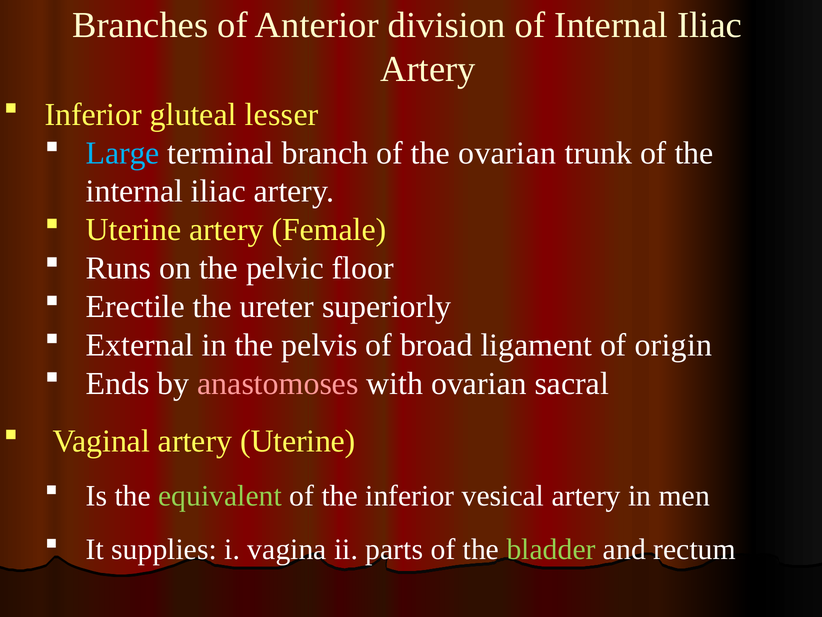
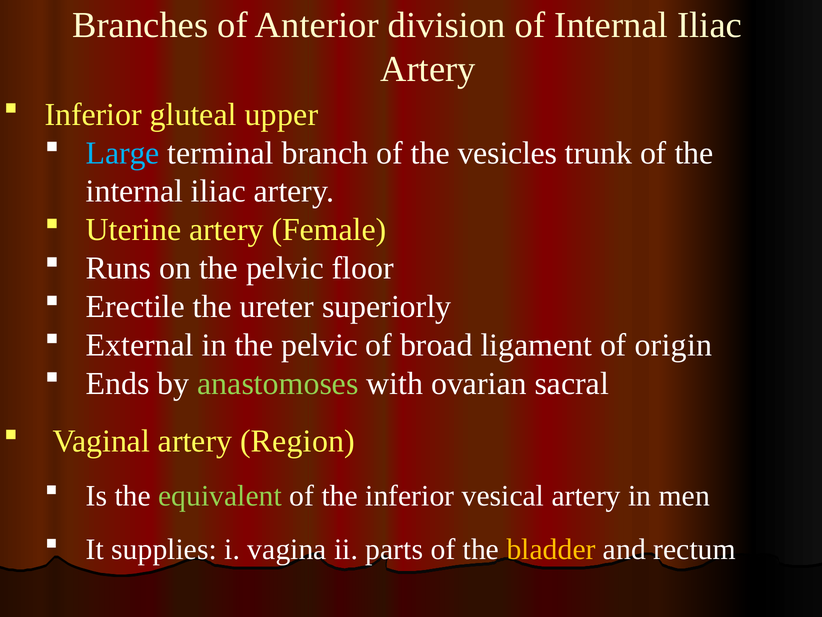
lesser: lesser -> upper (282, 114)
the ovarian: ovarian -> vesicles (507, 153)
in the pelvis: pelvis -> pelvic (320, 345)
anastomoses colour: pink -> light green (278, 383)
artery Uterine: Uterine -> Region (298, 441)
bladder colour: light green -> yellow (551, 549)
